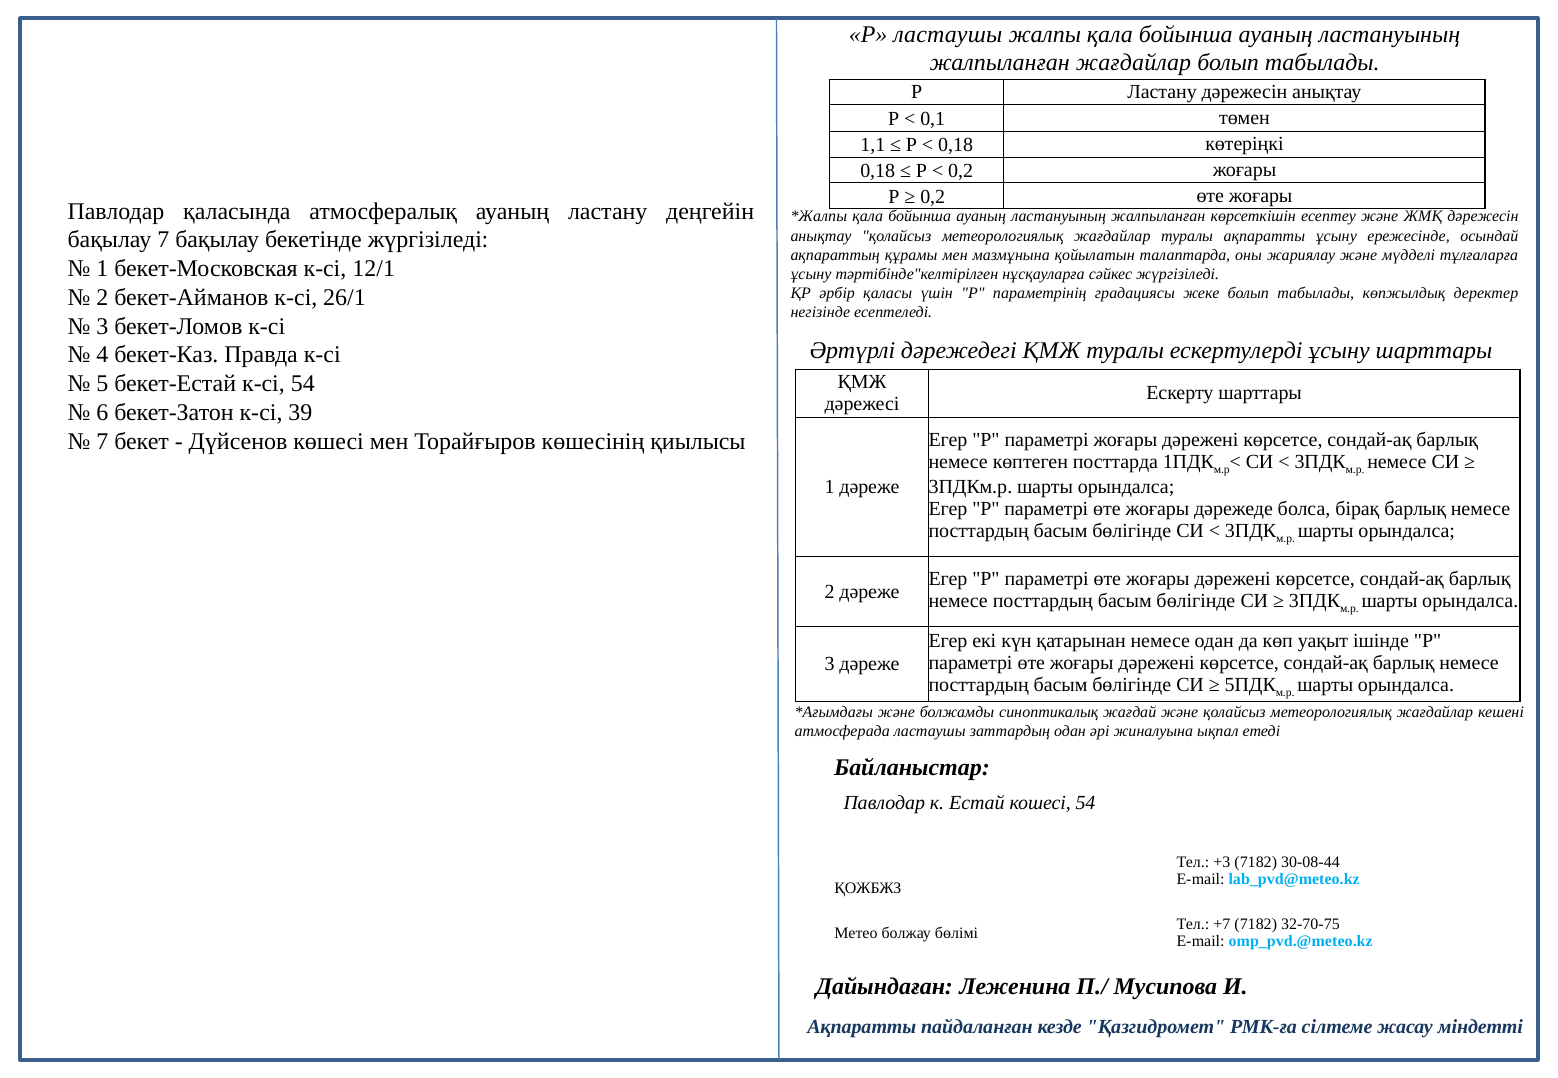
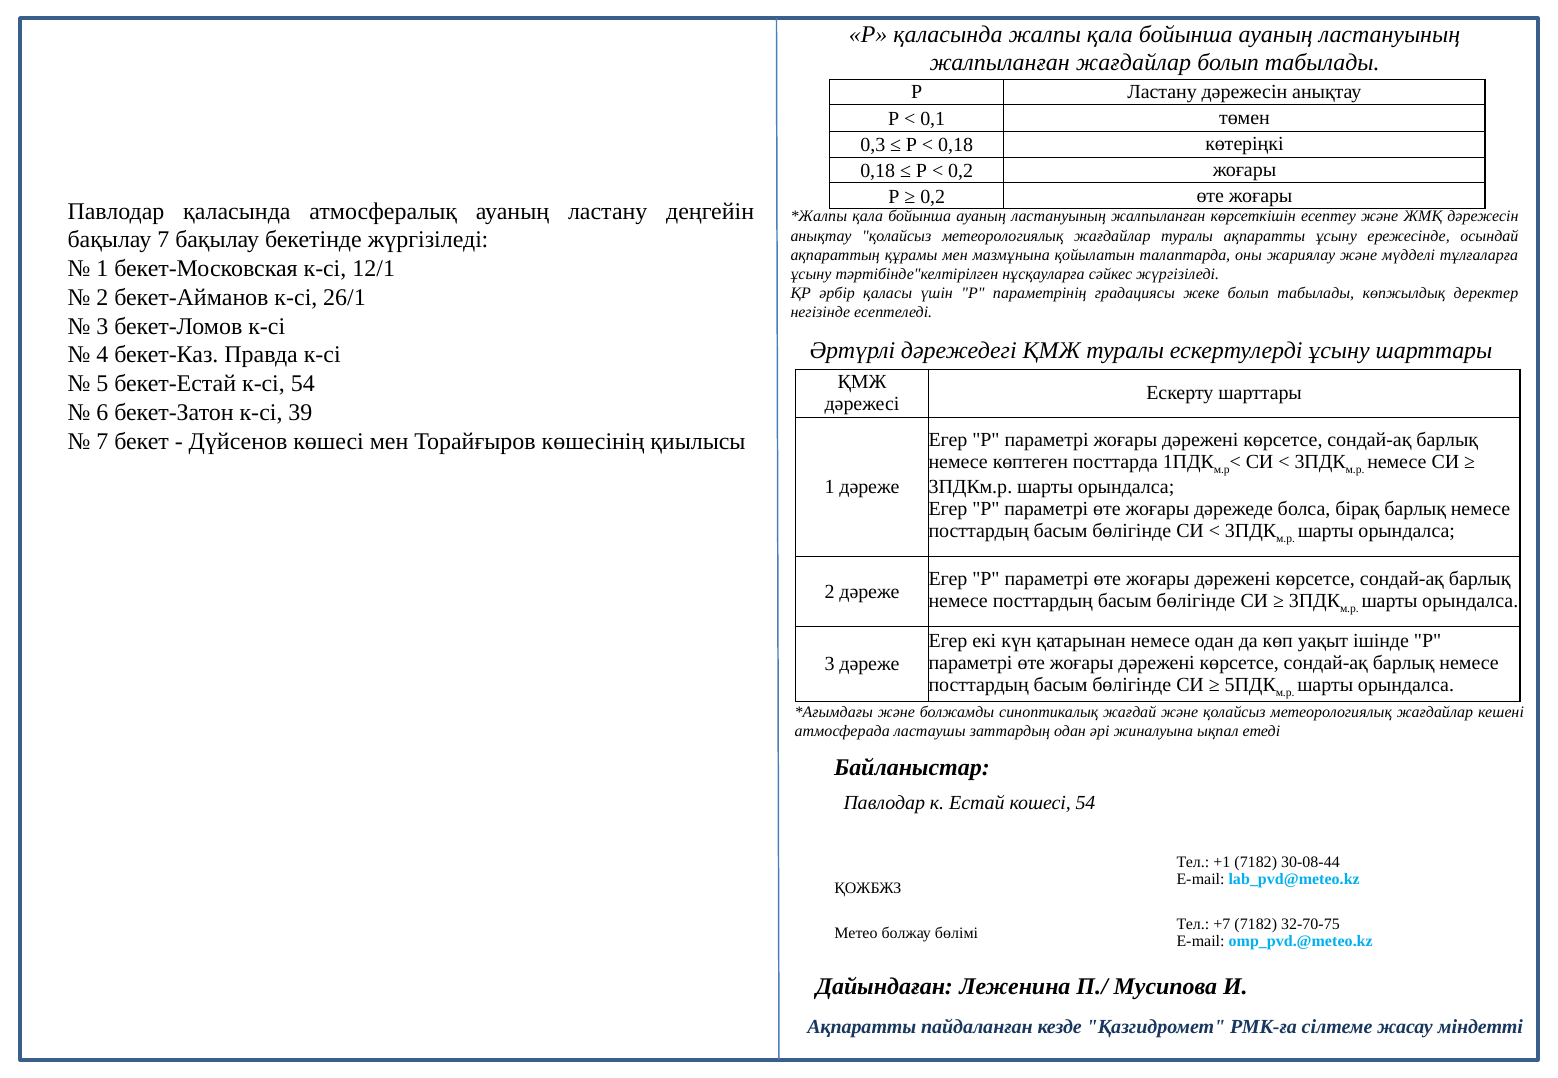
Р ластаушы: ластаушы -> қаласында (948, 34)
1,1: 1,1 -> 0,3 (873, 145)
+3: +3 -> +1 (1222, 862)
